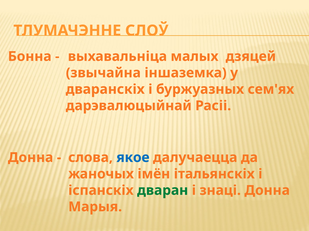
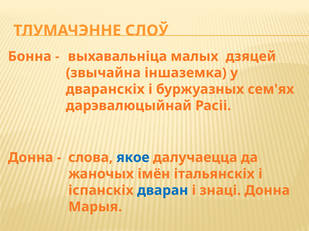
дваран colour: green -> blue (163, 191)
